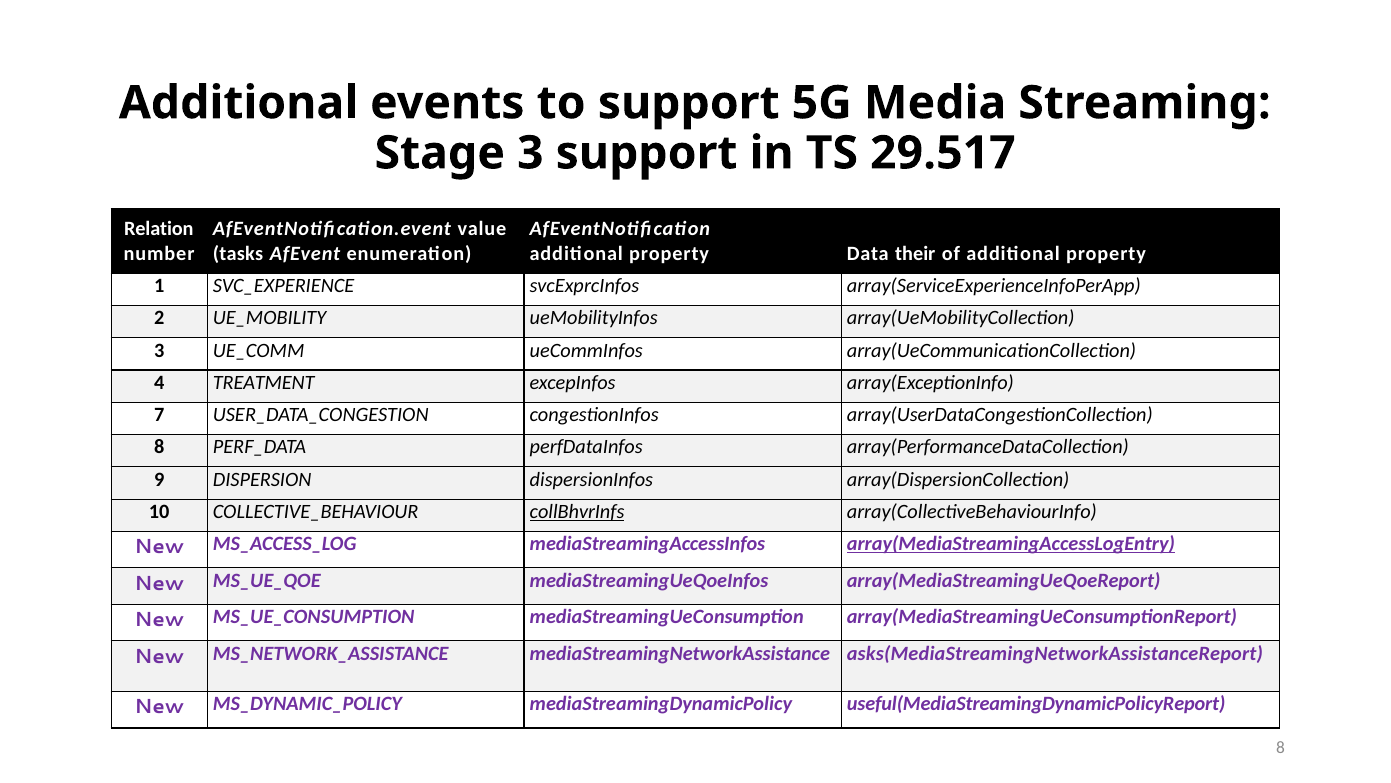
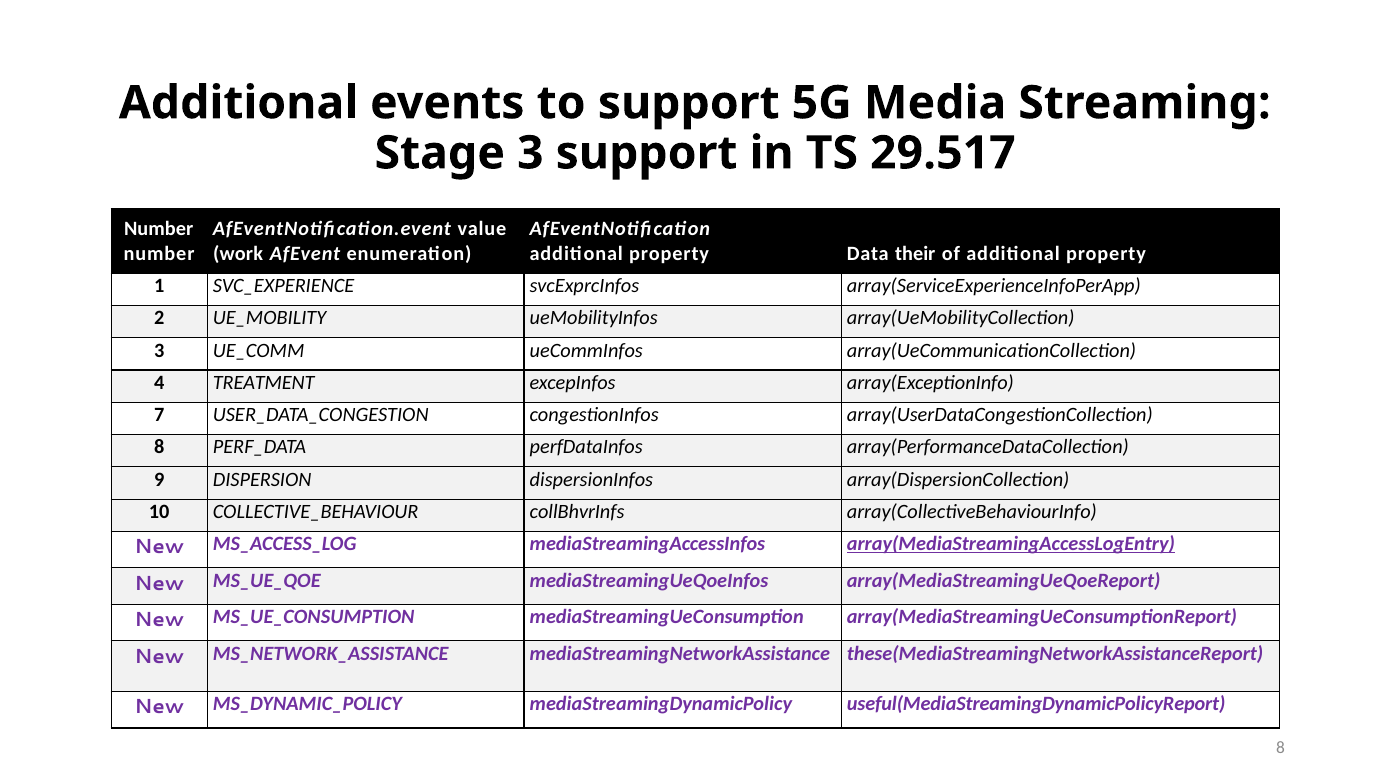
Relation: Relation -> Number (159, 229)
tasks: tasks -> work (238, 253)
collBhvrInfs underline: present -> none (577, 511)
asks(MediaStreamingNetworkAssistanceReport: asks(MediaStreamingNetworkAssistanceReport -> these(MediaStreamingNetworkAssistanceReport (1055, 653)
